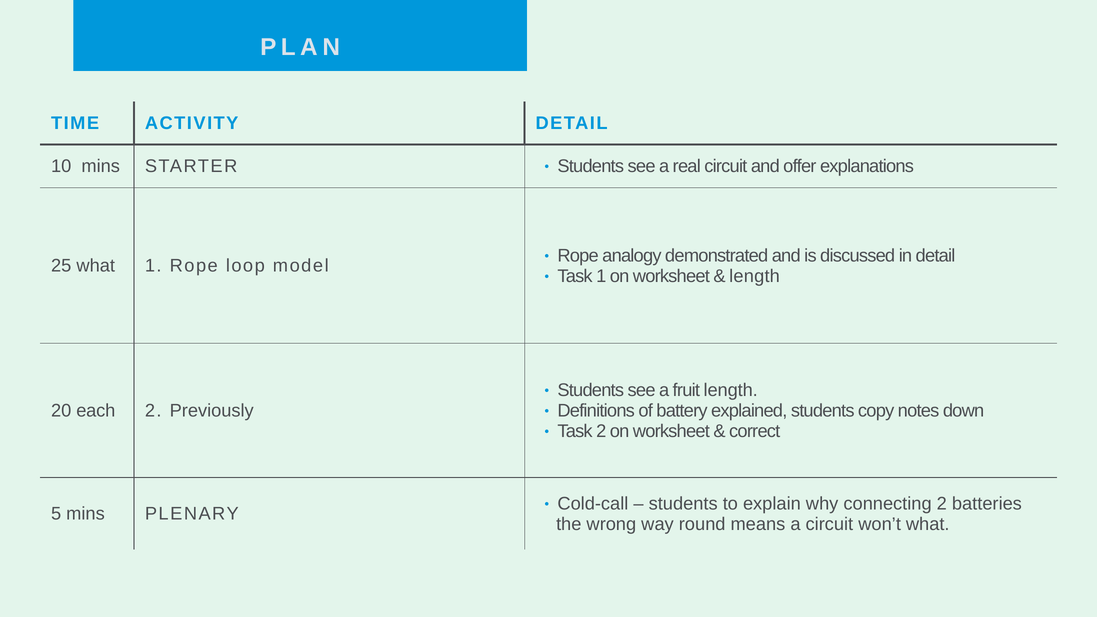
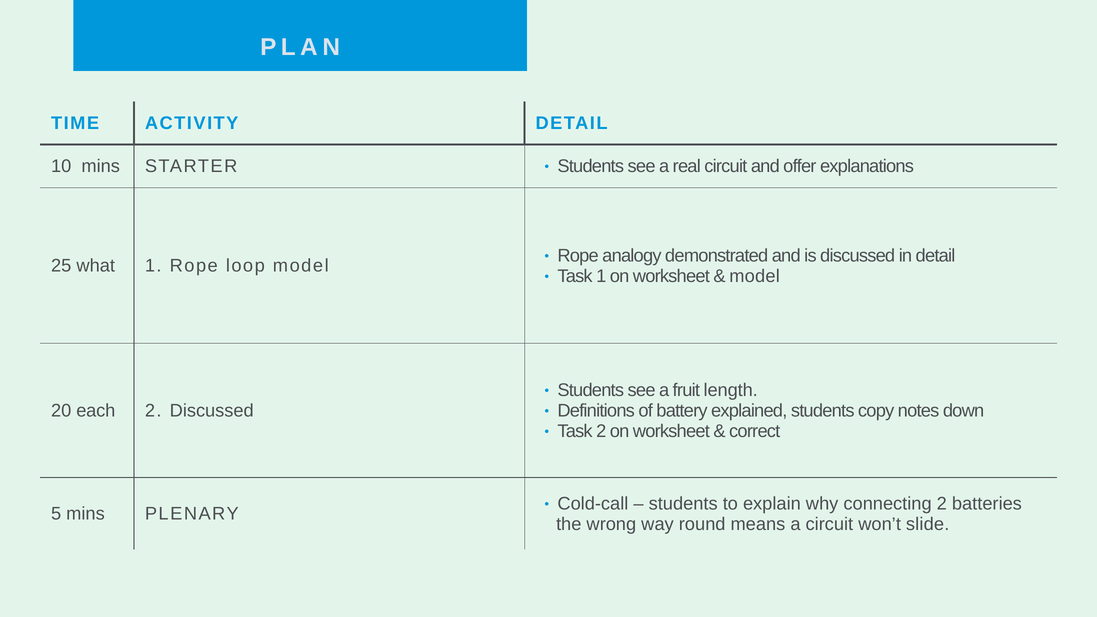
length: length -> model (755, 276)
2 Previously: Previously -> Discussed (212, 411)
won’t what: what -> slide (928, 524)
